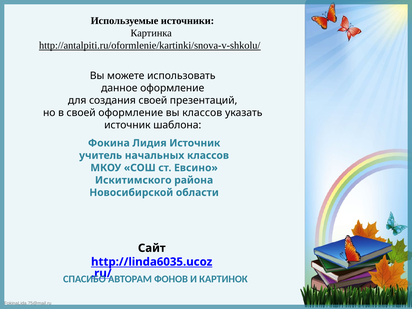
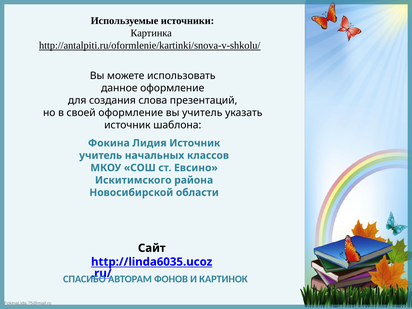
создания своей: своей -> слова (153, 101)
вы классов: классов -> учитель (202, 113)
